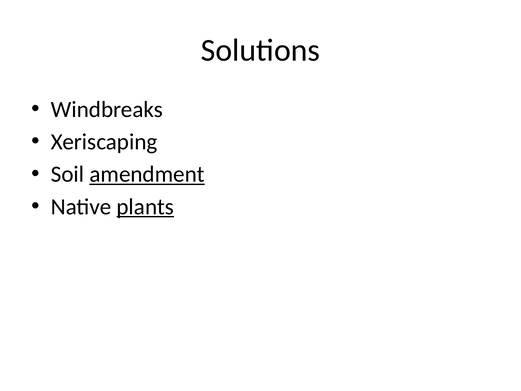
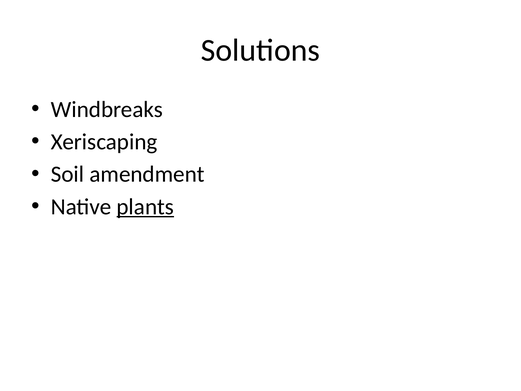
amendment underline: present -> none (147, 174)
